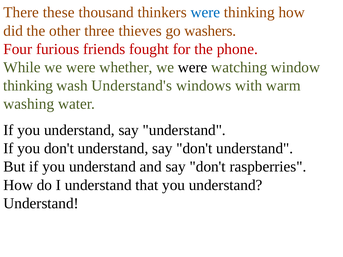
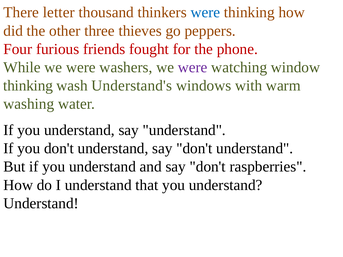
these: these -> letter (59, 12)
washers: washers -> peppers (210, 31)
whether: whether -> washers (126, 67)
were colour: black -> purple (193, 67)
